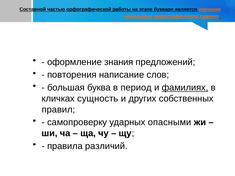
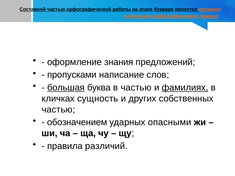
повторения: повторения -> пропусками (72, 75)
большая underline: none -> present (66, 88)
в период: период -> частью (136, 88)
правил: правил -> частью (58, 110)
самопроверку: самопроверку -> обозначением (77, 122)
